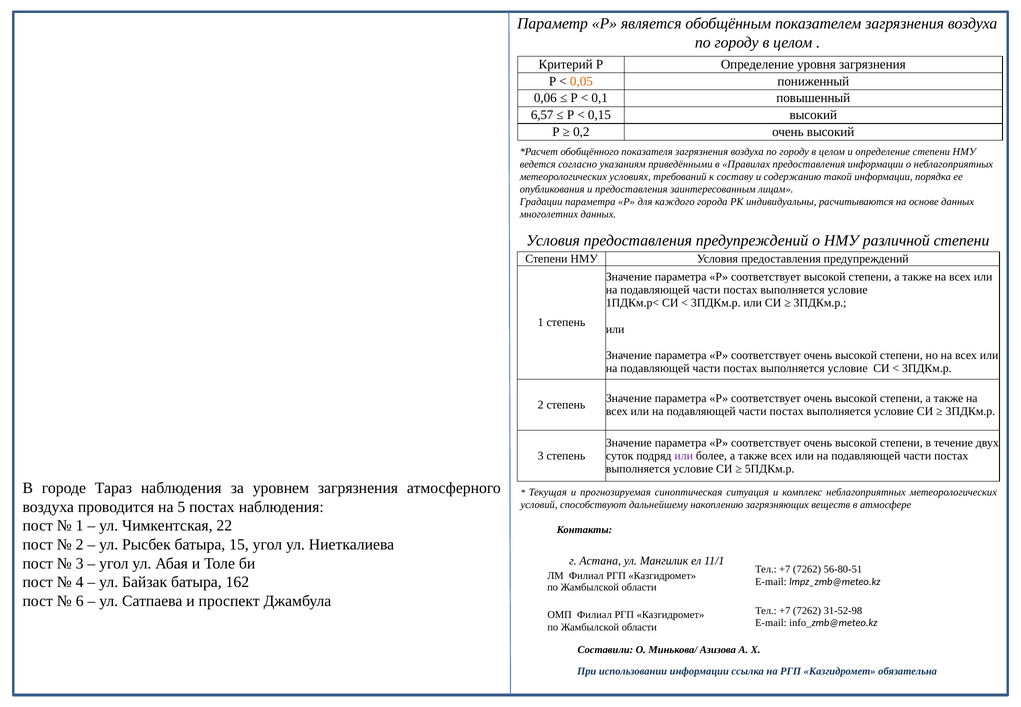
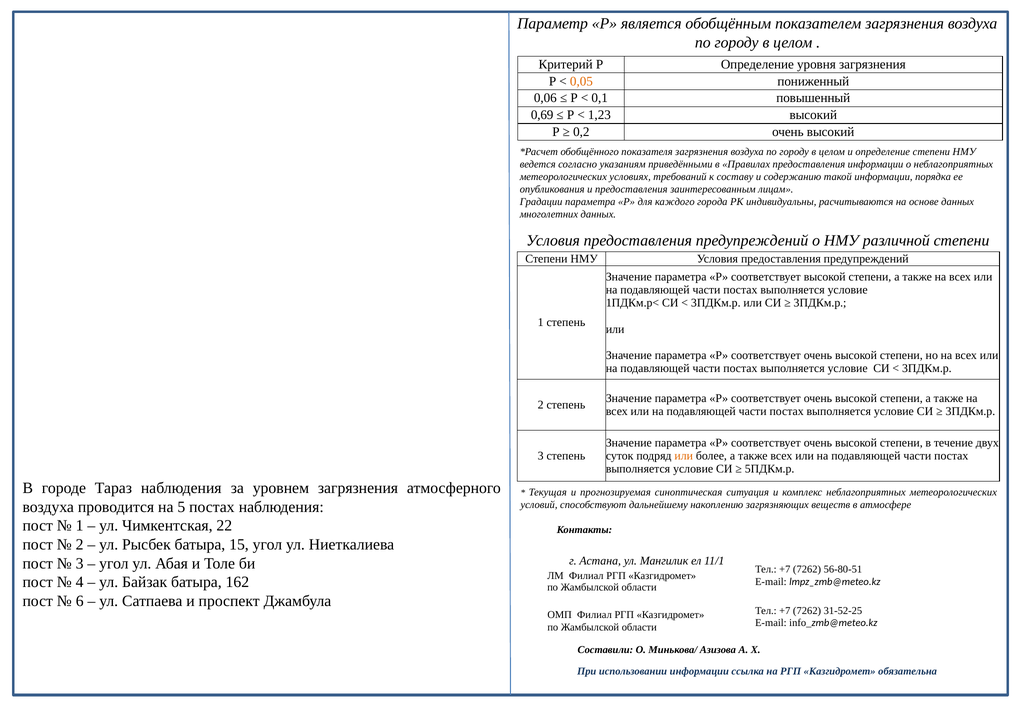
6,57: 6,57 -> 0,69 (542, 115)
0,15: 0,15 -> 1,23 (599, 115)
или colour: purple -> orange (684, 456)
31-52-98: 31-52-98 -> 31-52-25 (843, 611)
